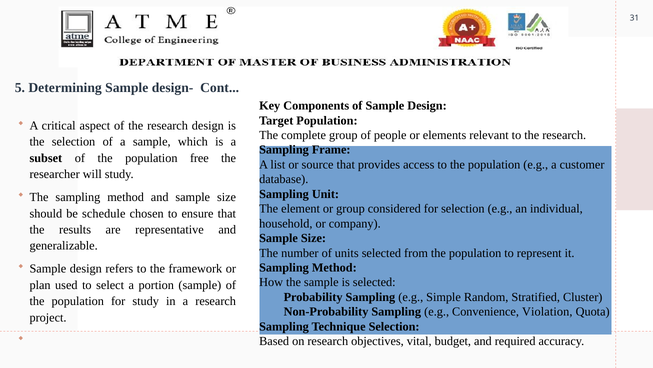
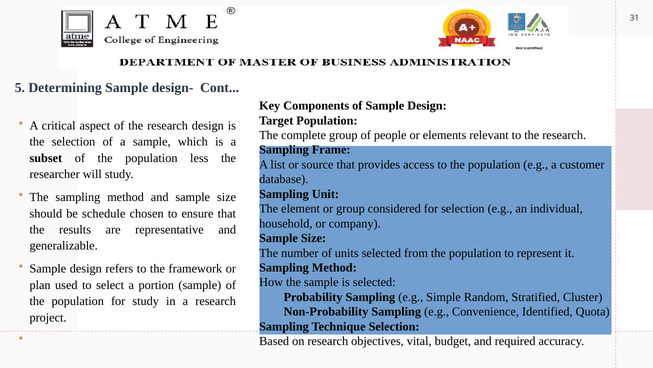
free: free -> less (199, 158)
Violation: Violation -> Identified (547, 311)
